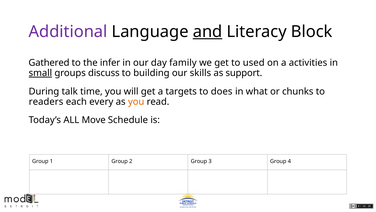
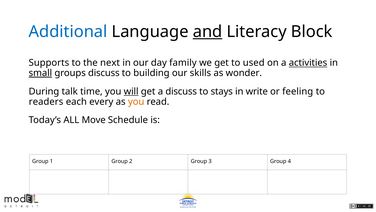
Additional colour: purple -> blue (68, 32)
Gathered: Gathered -> Supports (49, 63)
infer: infer -> next (110, 63)
activities underline: none -> present (308, 63)
support: support -> wonder (244, 73)
will underline: none -> present (131, 91)
a targets: targets -> discuss (181, 91)
does: does -> stays (222, 91)
what: what -> write (257, 91)
chunks: chunks -> feeling (298, 91)
